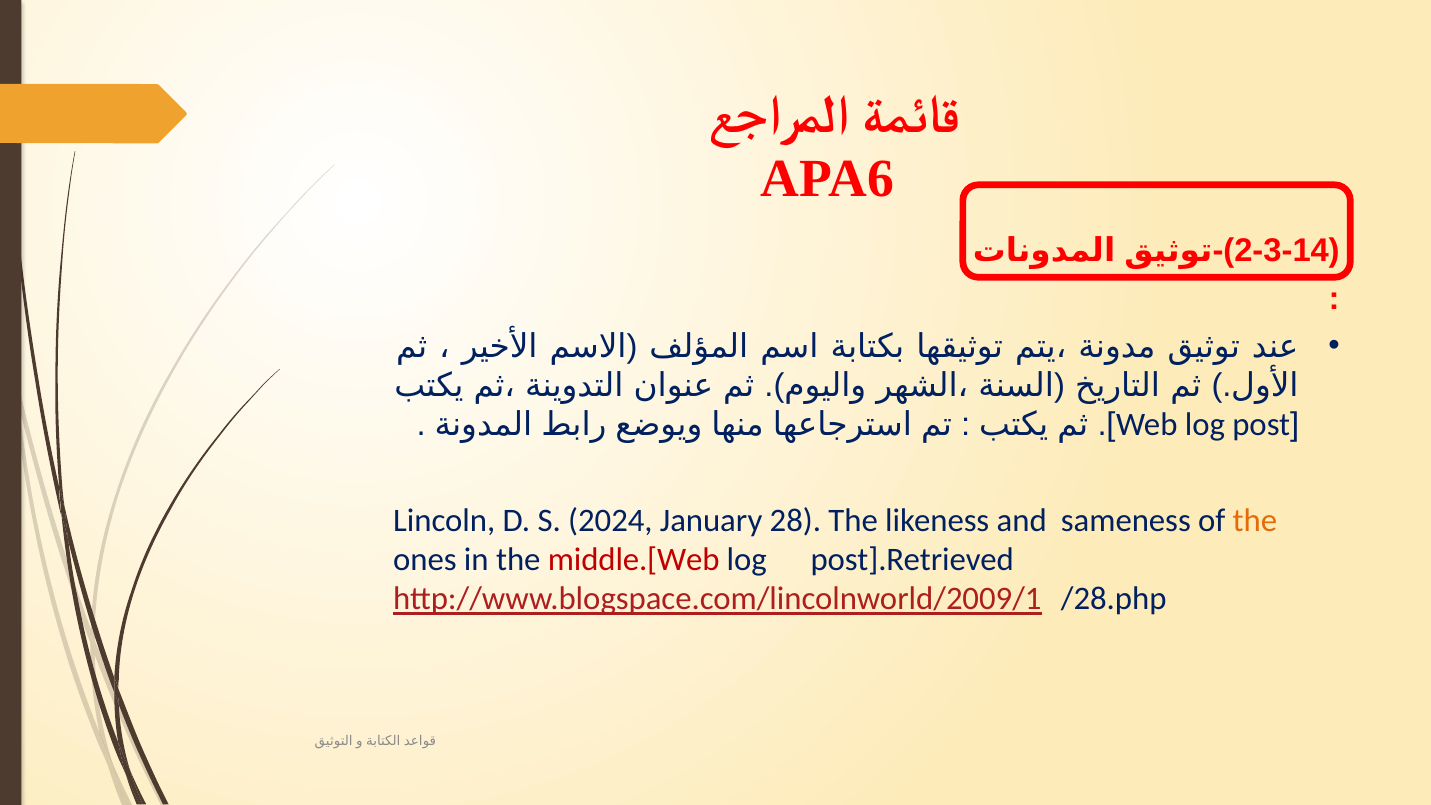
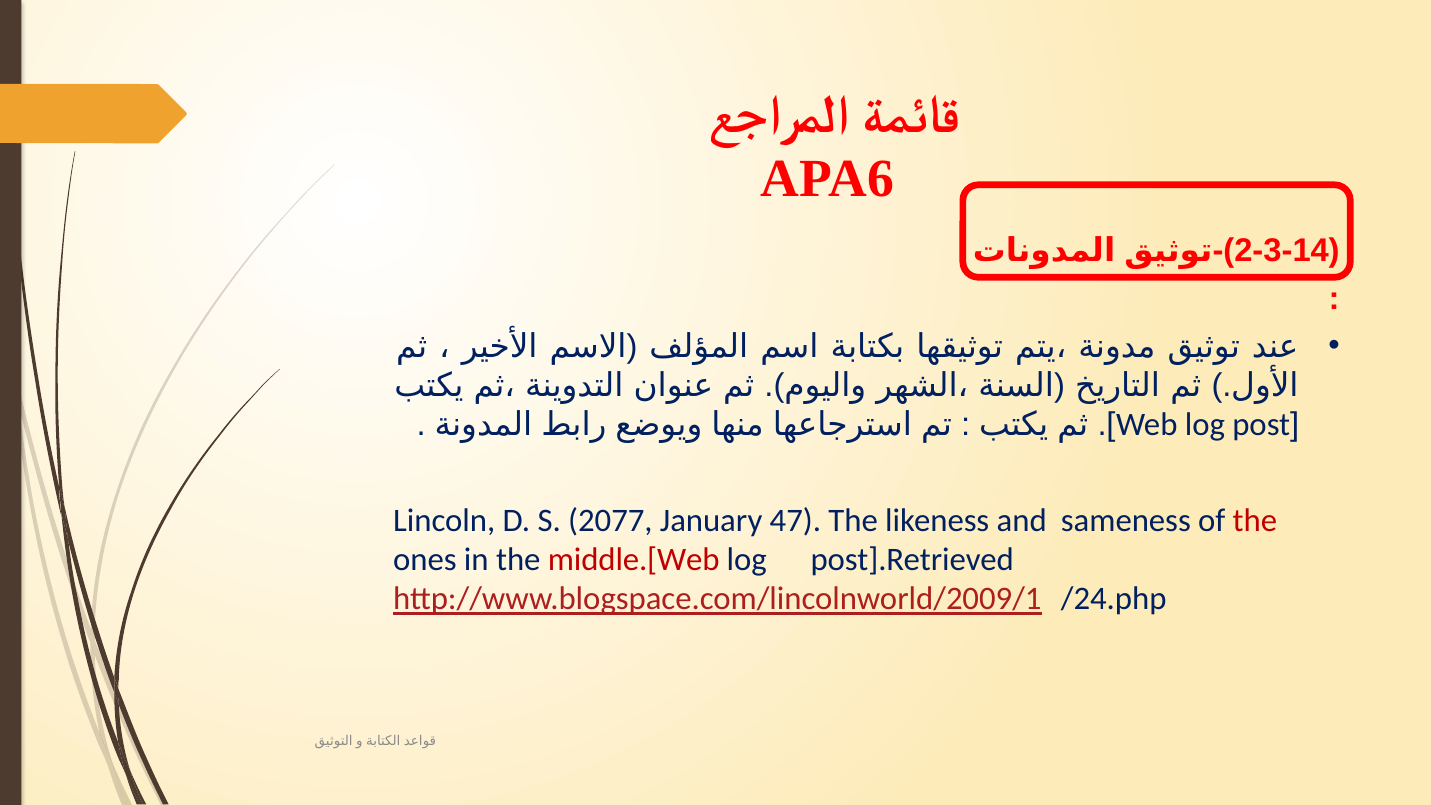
2024: 2024 -> 2077 (610, 520)
28: 28 -> 47 (795, 520)
the colour: orange -> red (1255, 520)
/28.php: /28.php -> /24.php (1114, 599)
